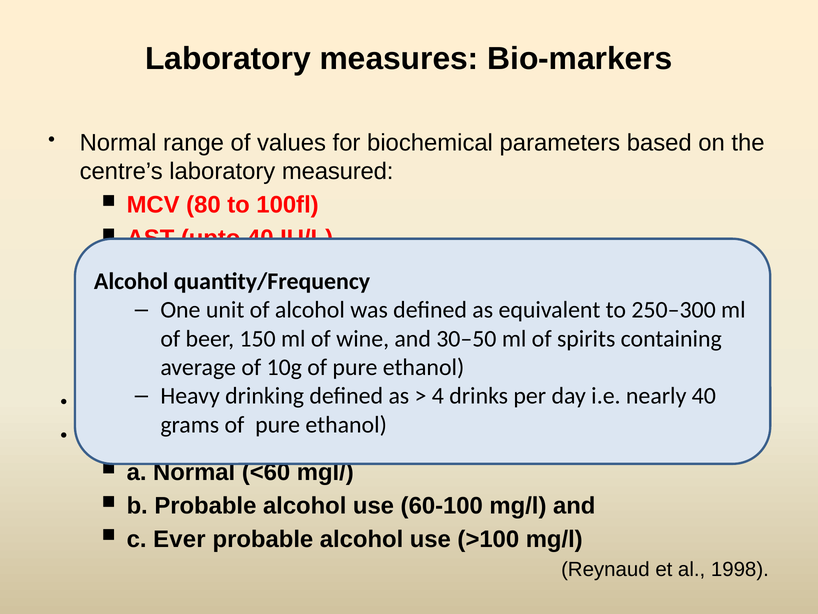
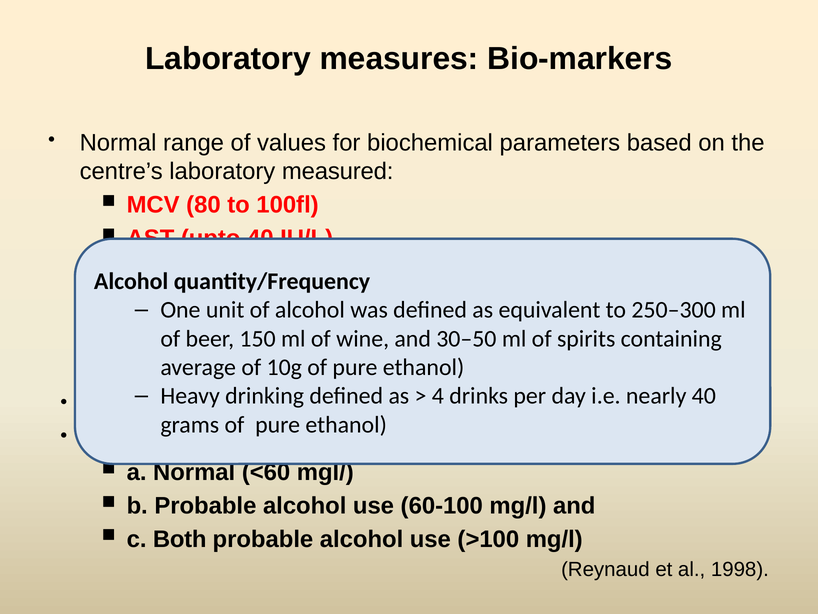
Ever: Ever -> Both (180, 539)
